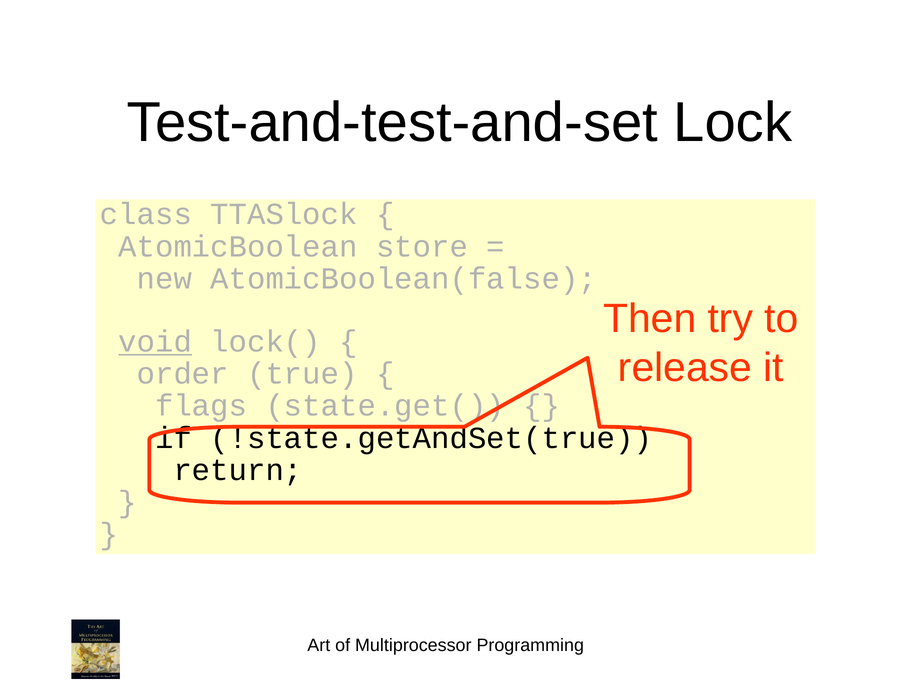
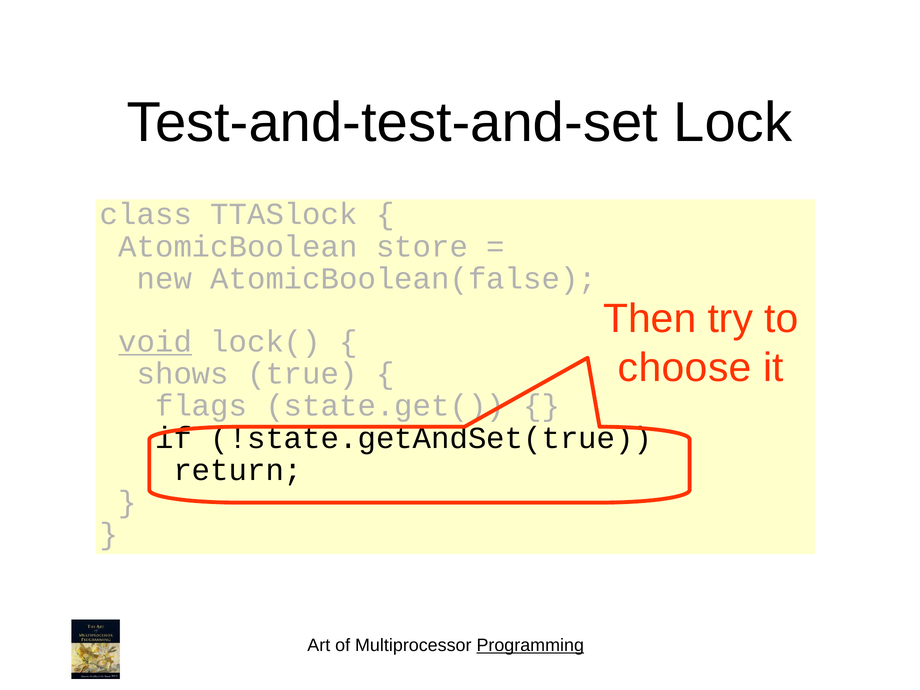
release: release -> choose (685, 368)
order: order -> shows (183, 374)
Programming underline: none -> present (530, 645)
